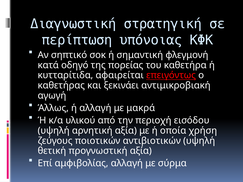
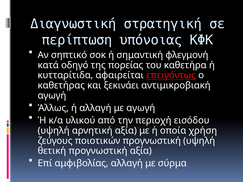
με μακρά: μακρά -> αγωγή (141, 108)
ποιοτικών αντιβιοτικών: αντιβιοτικών -> προγνωστική (152, 141)
